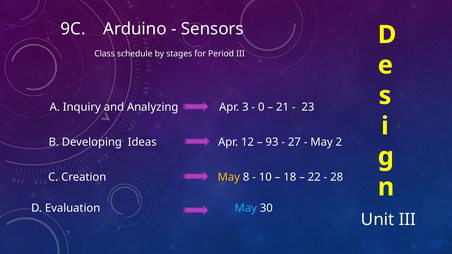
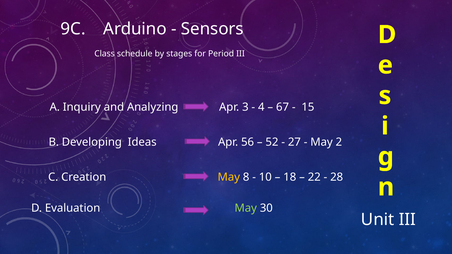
0: 0 -> 4 (261, 107)
21: 21 -> 67 (283, 107)
23: 23 -> 15 (308, 107)
12: 12 -> 56 (248, 142)
93: 93 -> 52 (272, 142)
May colour: light blue -> light green (246, 208)
